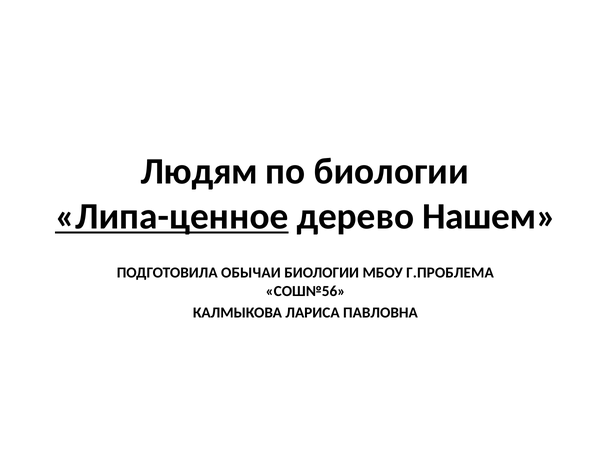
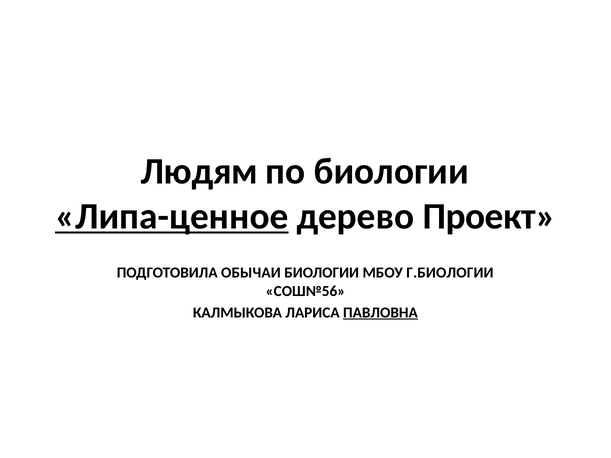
Нашем: Нашем -> Проект (489, 216)
Г.ПРОБЛЕМА: Г.ПРОБЛЕМА -> Г.БИОЛОГИИ (450, 273)
ПАВЛОВНА underline: none -> present (380, 313)
